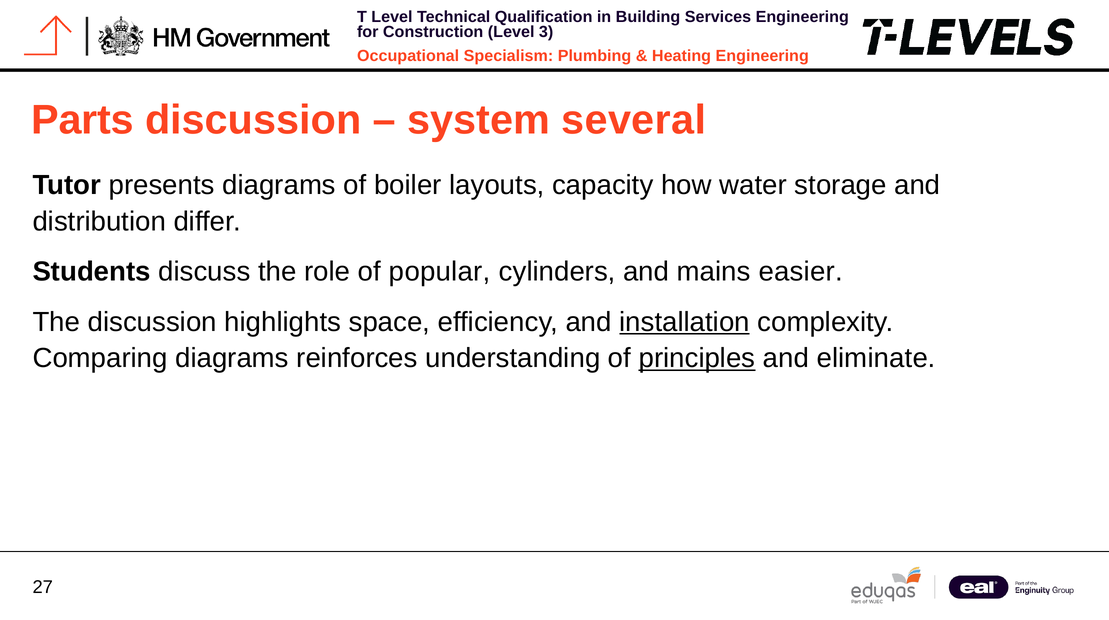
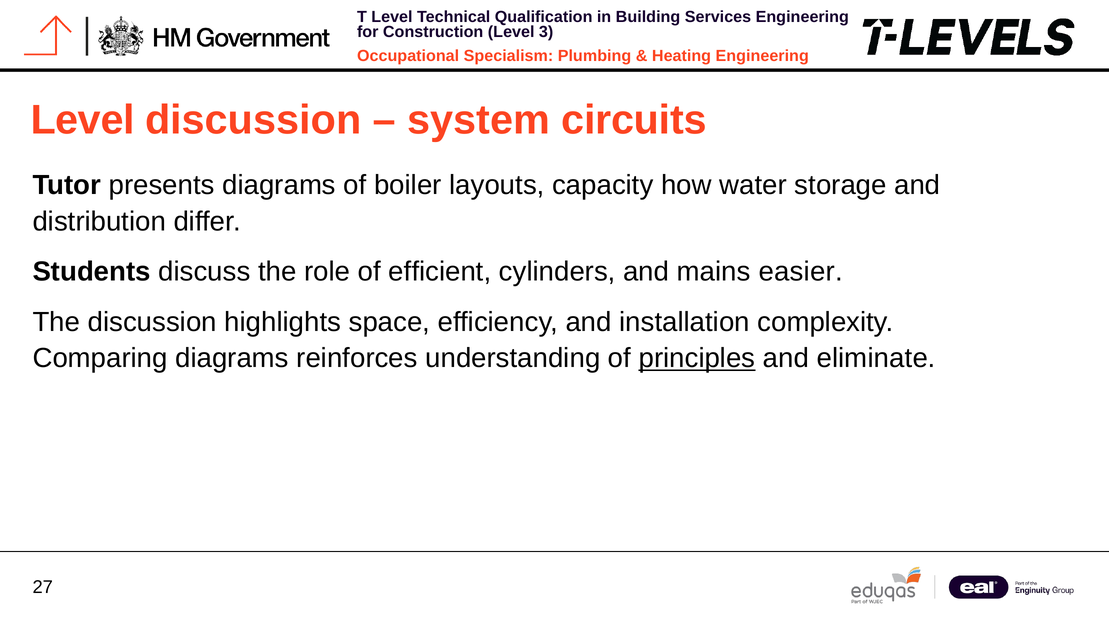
Parts: Parts -> Level (83, 120)
several: several -> circuits (634, 120)
popular: popular -> efficient (440, 272)
installation underline: present -> none (685, 322)
